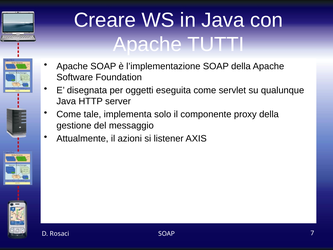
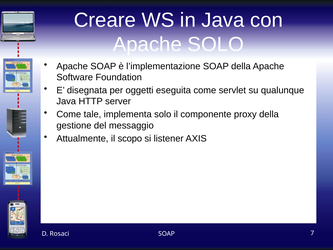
Apache TUTTI: TUTTI -> SOLO (216, 44)
azioni: azioni -> scopo (130, 138)
